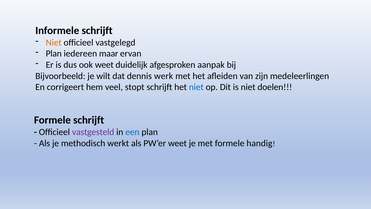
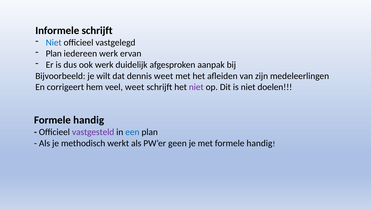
Niet colour: orange -> blue (54, 42)
iedereen maar: maar -> werk (109, 54)
ook weet: weet -> werk (104, 65)
dennis werk: werk -> weet (164, 76)
veel stopt: stopt -> weet (135, 87)
niet colour: blue -> purple (196, 87)
schrijft: schrijft -> handig (89, 120)
PW’er weet: weet -> geen (177, 143)
